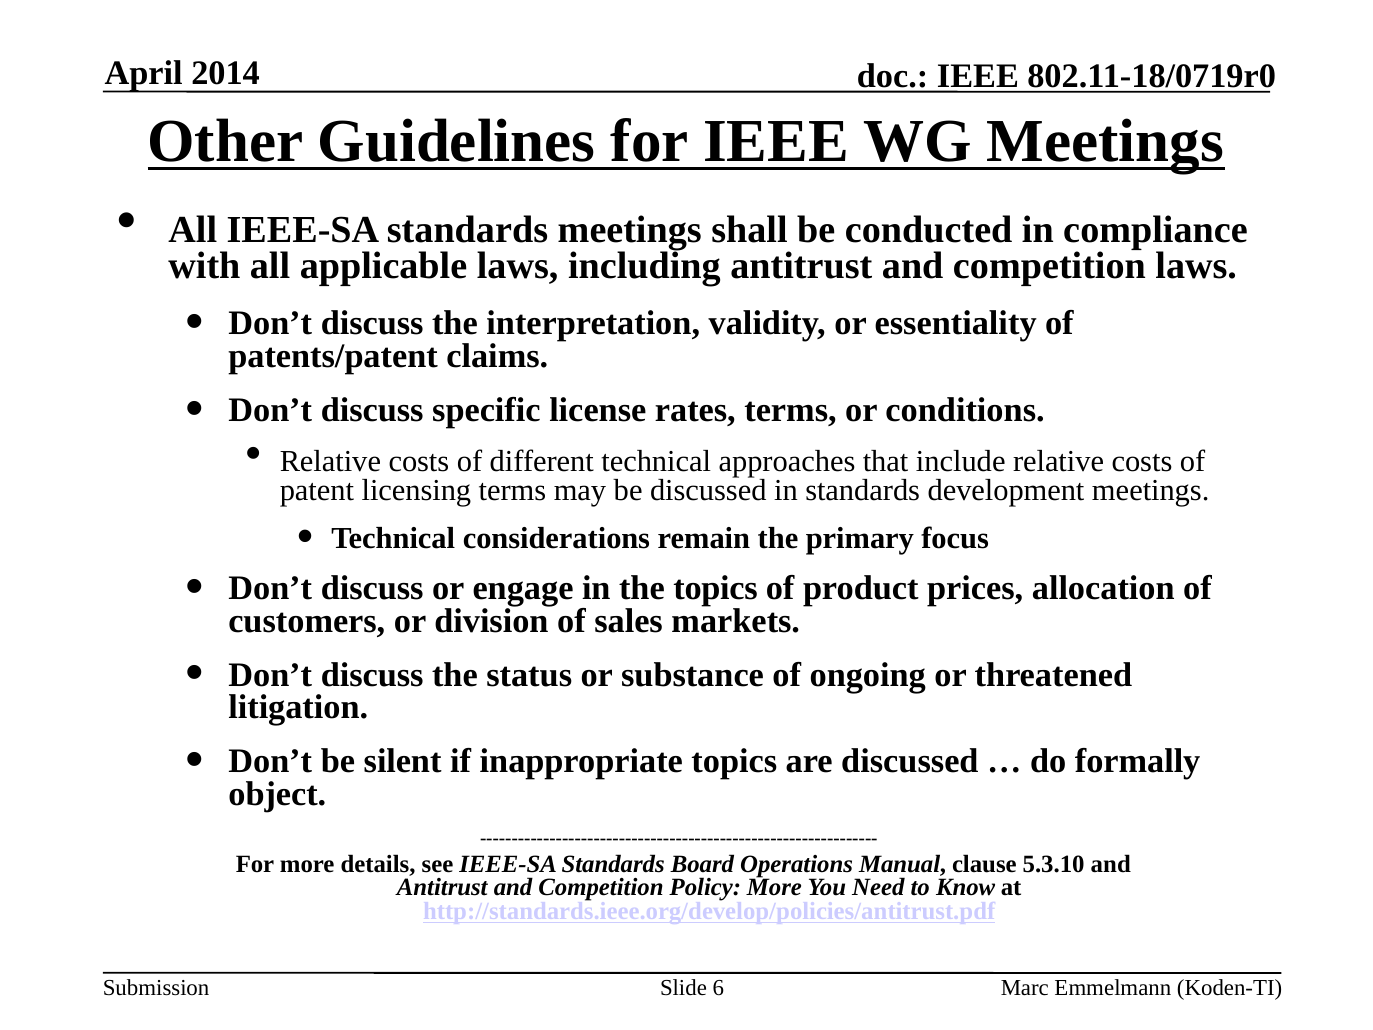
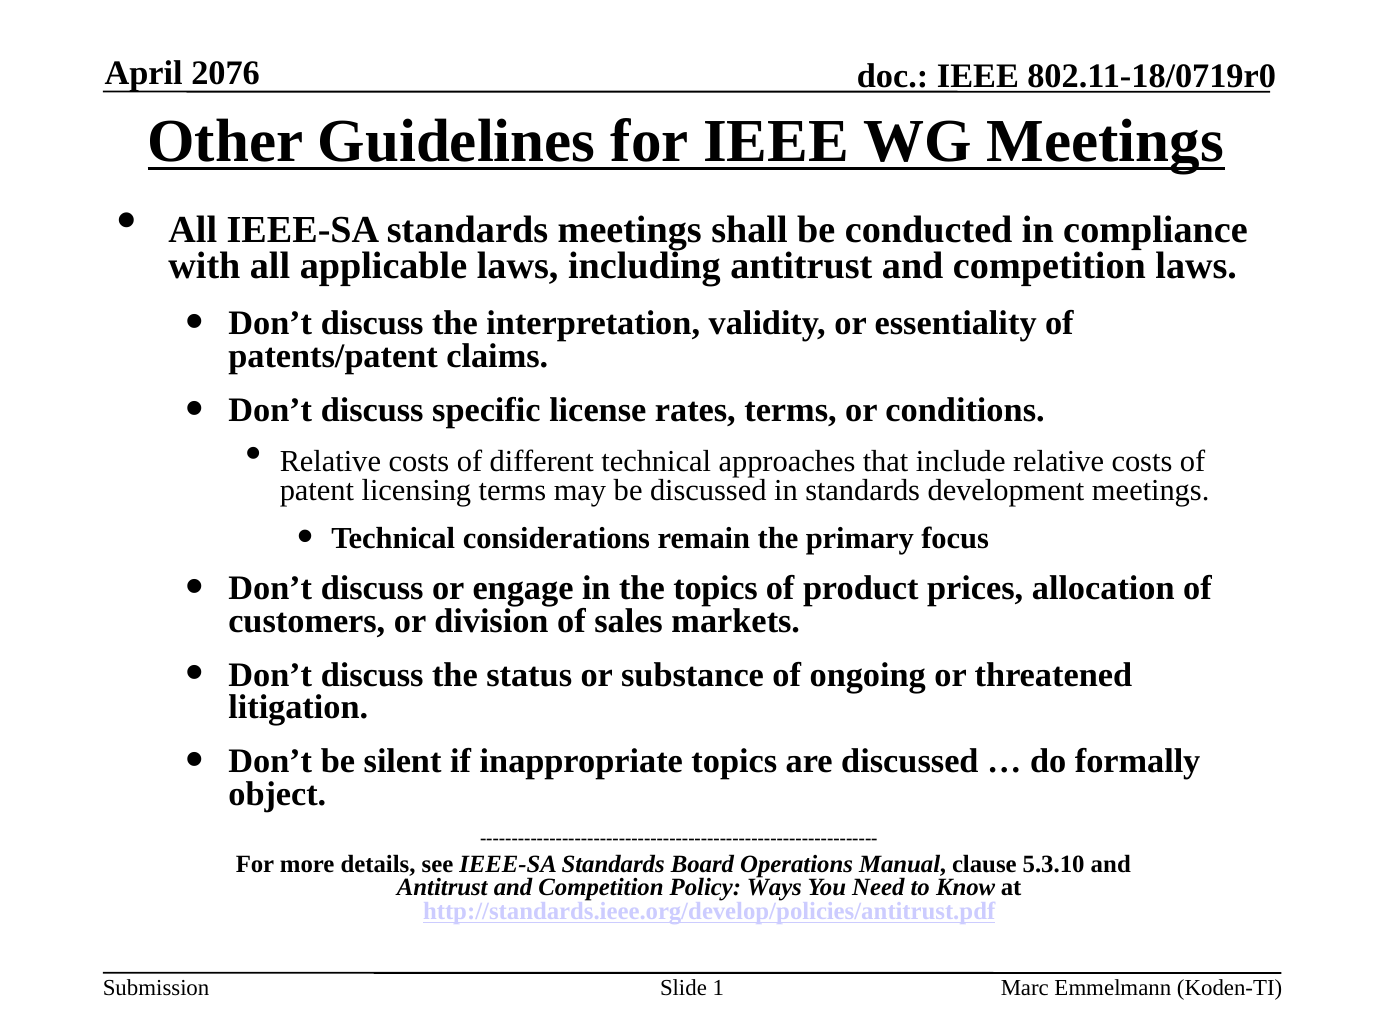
2014: 2014 -> 2076 (226, 73)
Policy More: More -> Ways (774, 888)
6: 6 -> 1 (718, 988)
